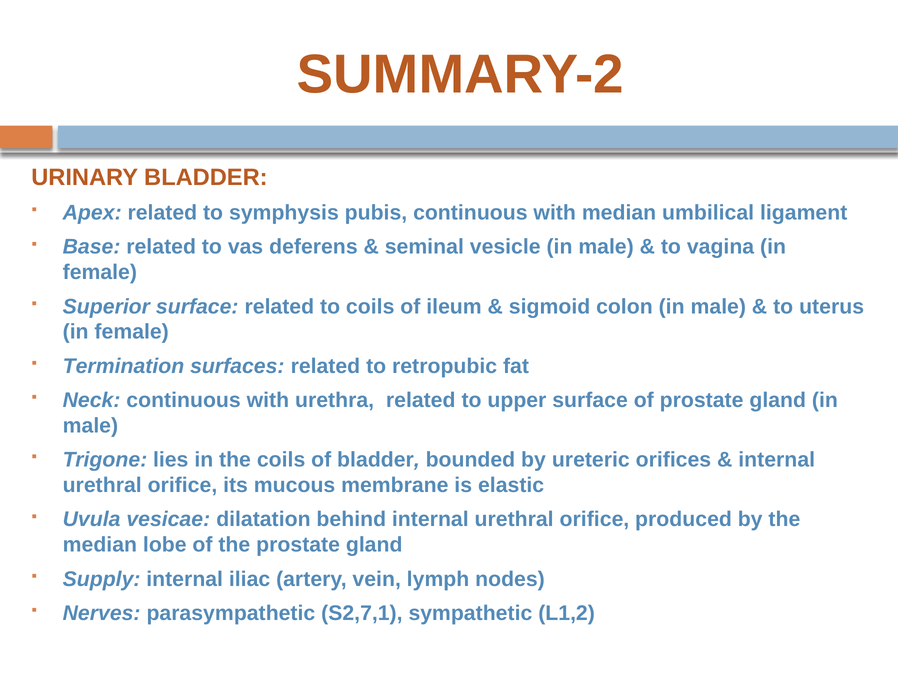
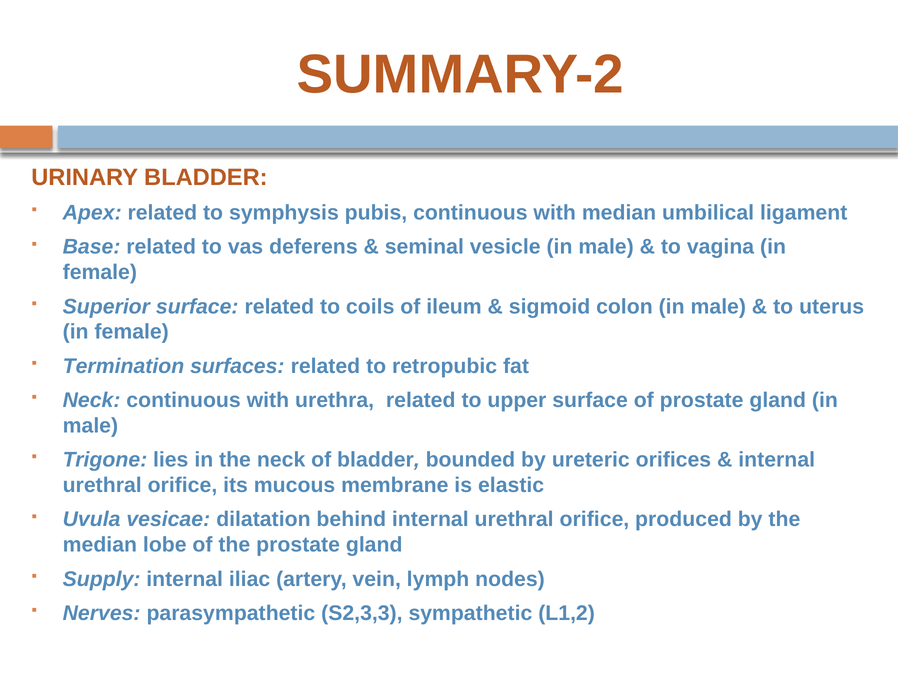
the coils: coils -> neck (281, 460)
S2,7,1: S2,7,1 -> S2,3,3 (362, 614)
